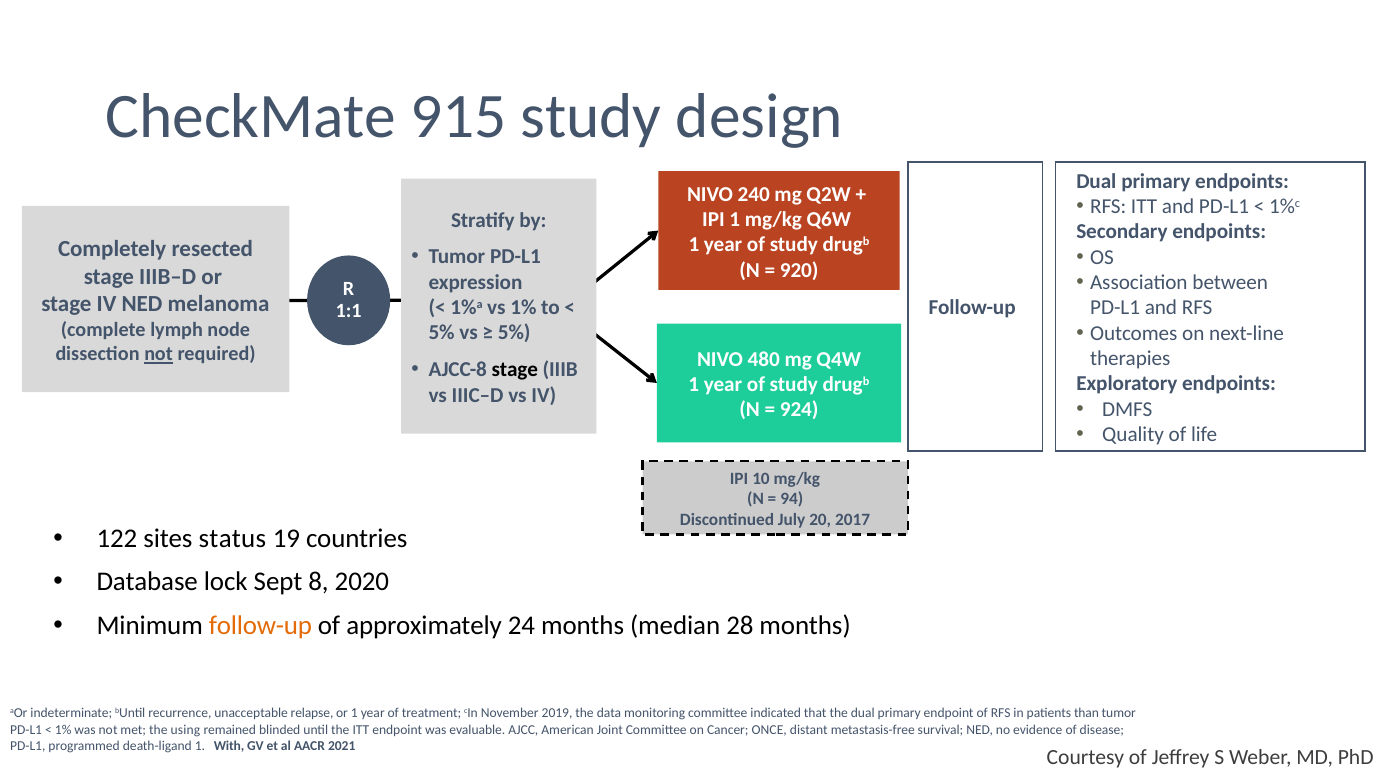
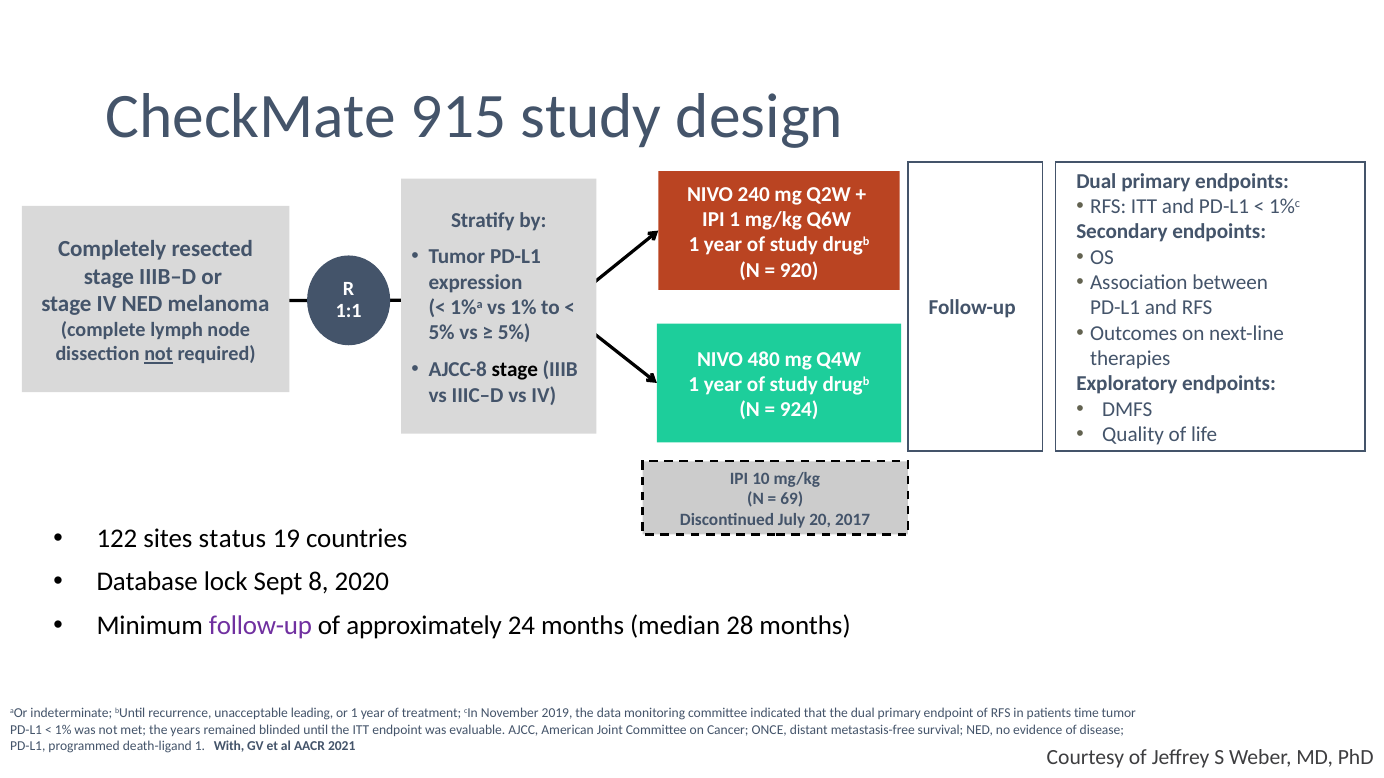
94: 94 -> 69 (792, 499)
follow-up colour: orange -> purple (260, 626)
relapse: relapse -> leading (312, 714)
than: than -> time (1086, 714)
using: using -> years (185, 730)
